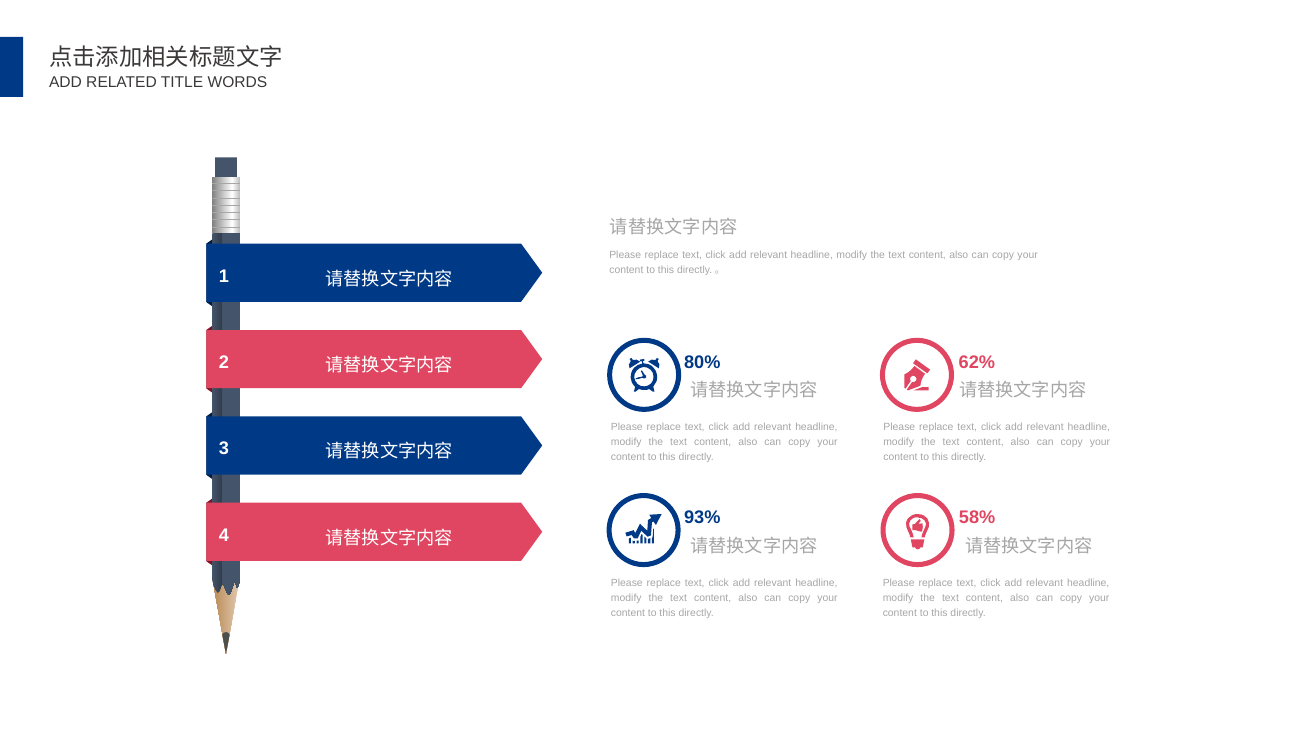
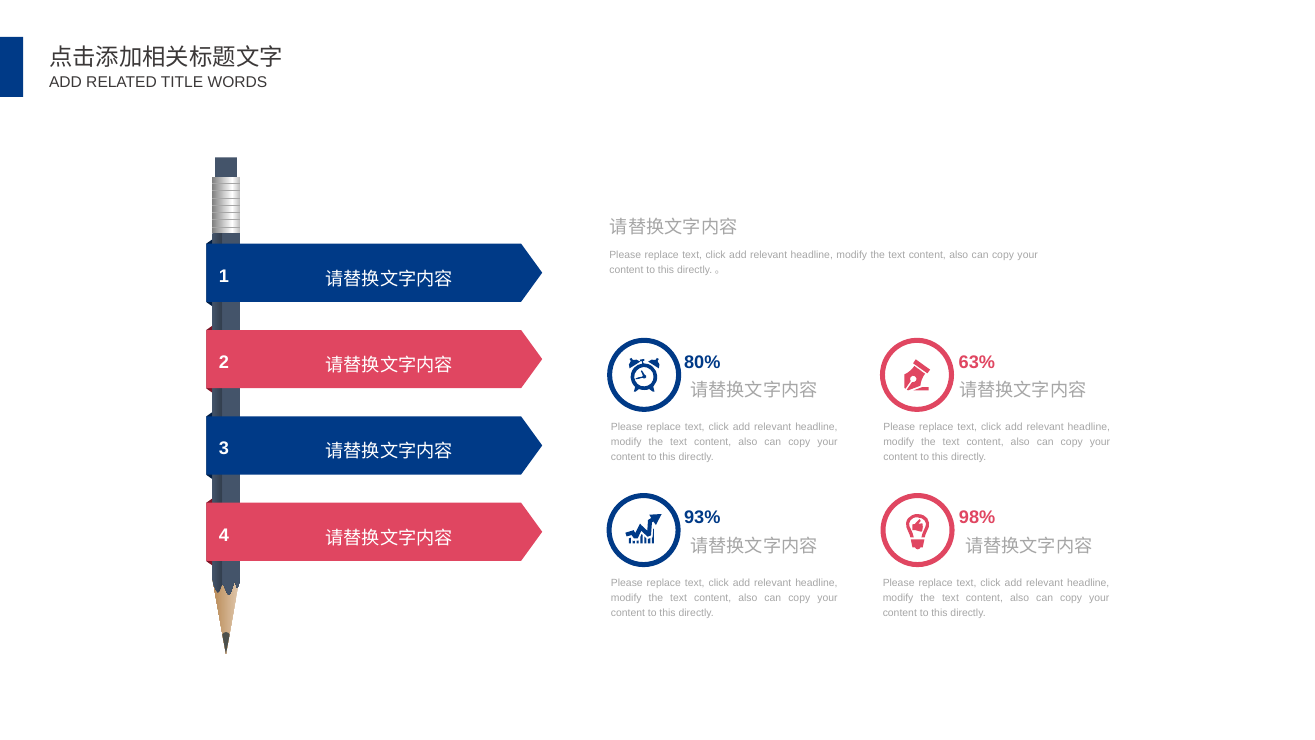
62%: 62% -> 63% (977, 363)
58%: 58% -> 98% (977, 517)
